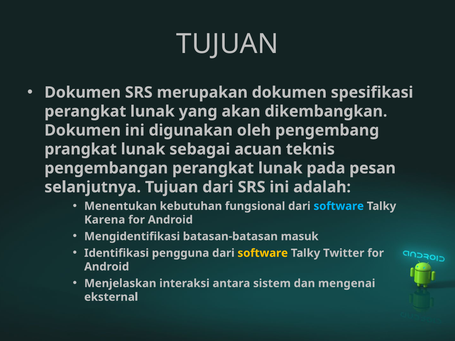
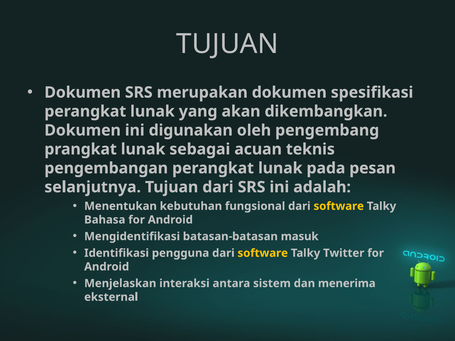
software colour: light blue -> yellow (339, 206)
Karena: Karena -> Bahasa (105, 220)
mengenai: mengenai -> menerima (347, 284)
